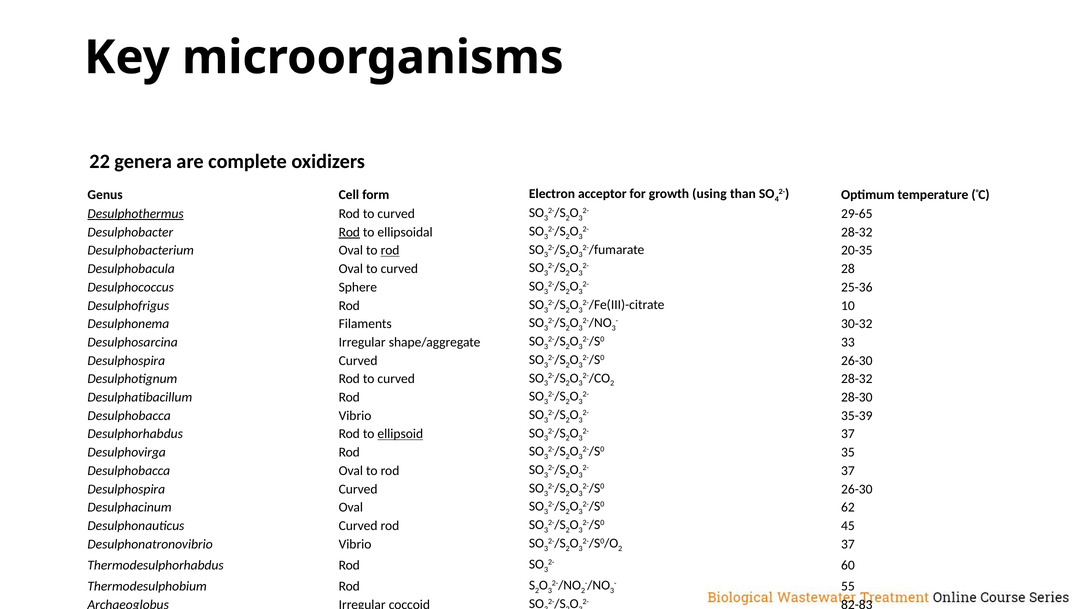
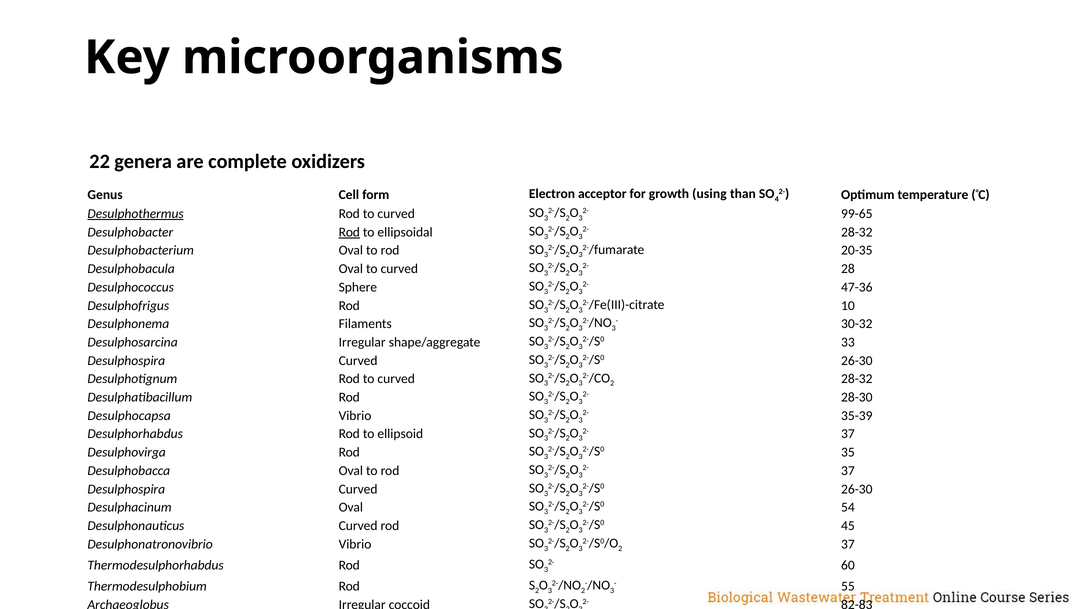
29-65: 29-65 -> 99-65 (857, 214)
rod underline: present -> none (390, 250)
25-36: 25-36 -> 47-36 (857, 287)
Desulphobacca: Desulphobacca -> Desulphocapsa (129, 415)
ellipsoid underline: present -> none (400, 434)
62: 62 -> 54 (848, 507)
